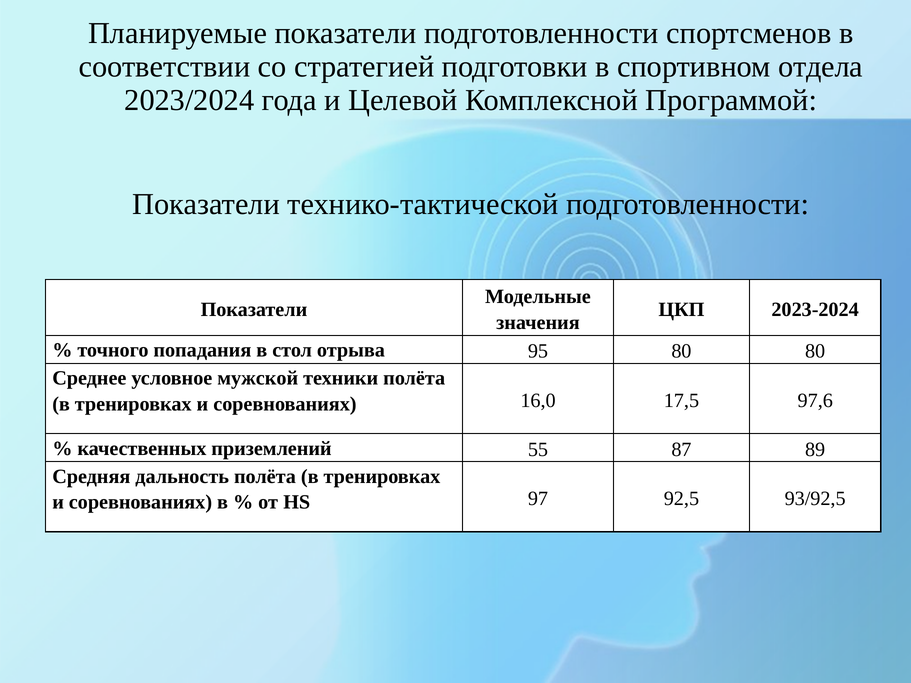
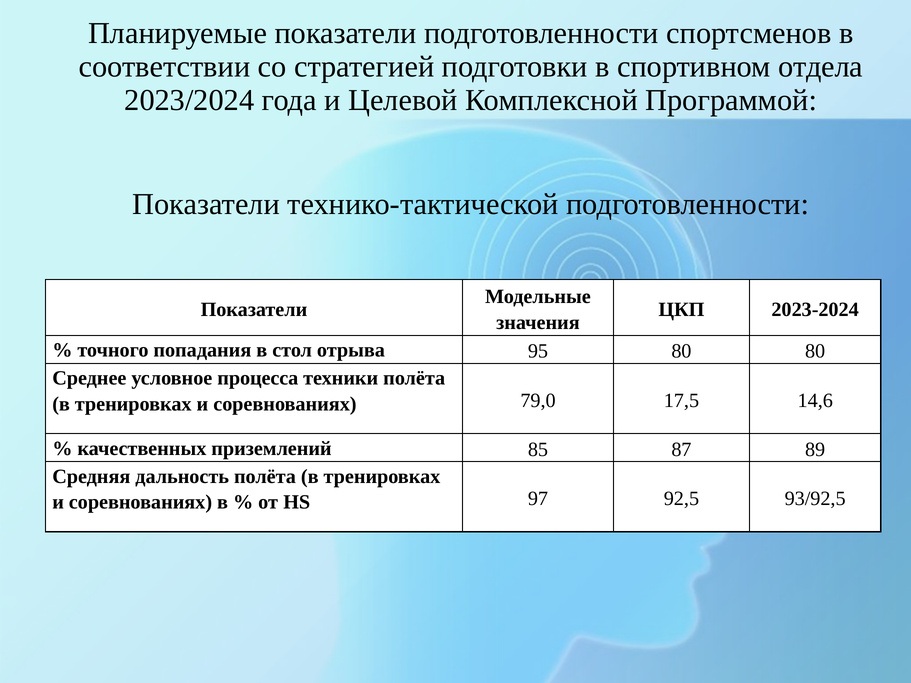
мужской: мужской -> процесса (258, 378)
16,0: 16,0 -> 79,0 (538, 401)
97,6: 97,6 -> 14,6 (815, 401)
55: 55 -> 85 (538, 450)
